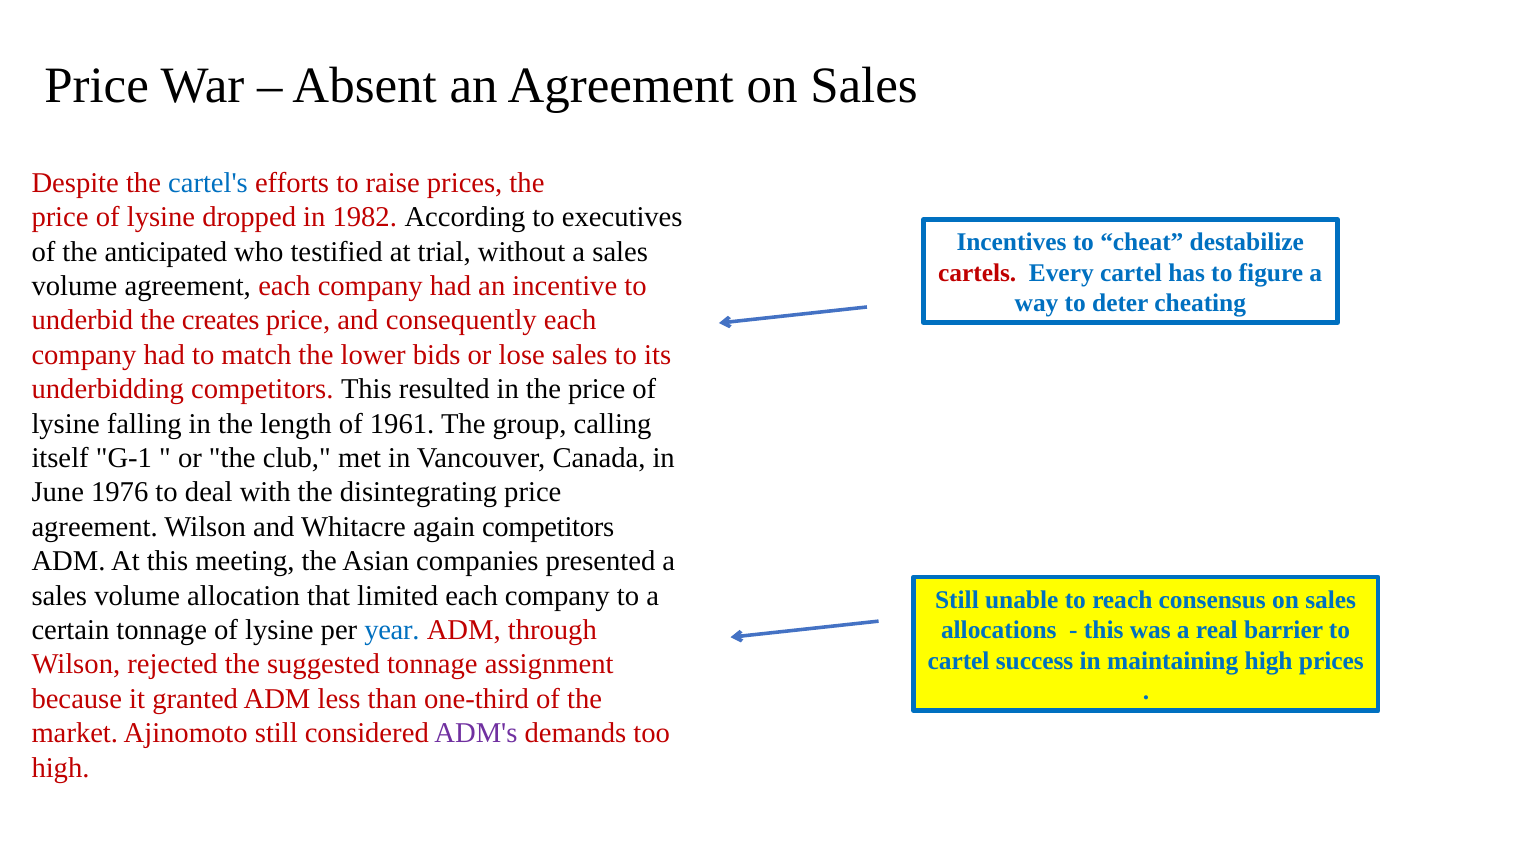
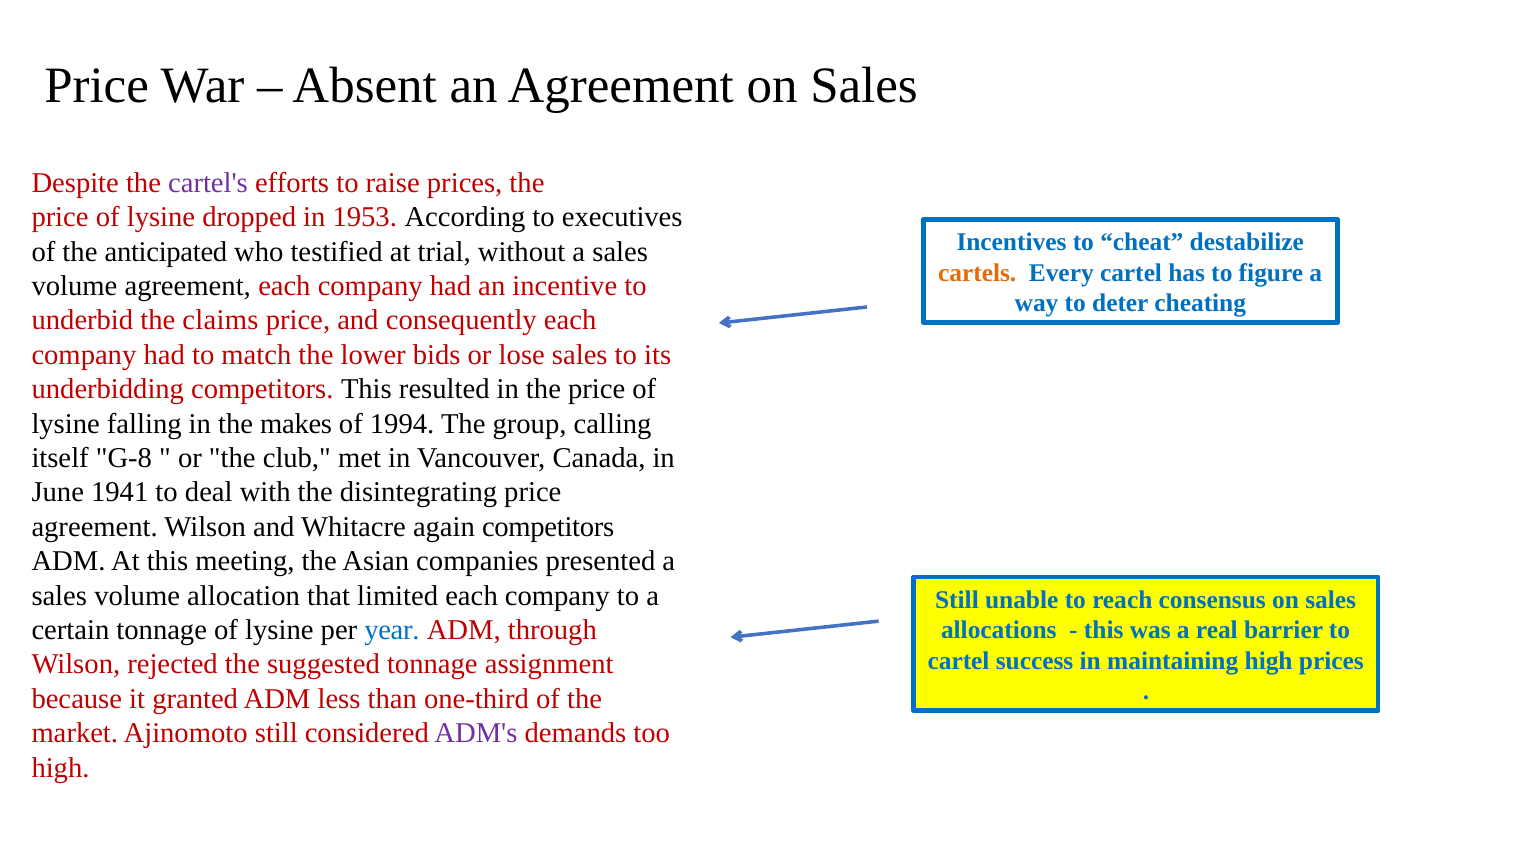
cartel's colour: blue -> purple (208, 183)
1982: 1982 -> 1953 (365, 217)
cartels colour: red -> orange (977, 273)
creates: creates -> claims (220, 320)
length: length -> makes (296, 423)
1961: 1961 -> 1994 (402, 423)
G-1: G-1 -> G-8 (124, 458)
1976: 1976 -> 1941 (120, 492)
